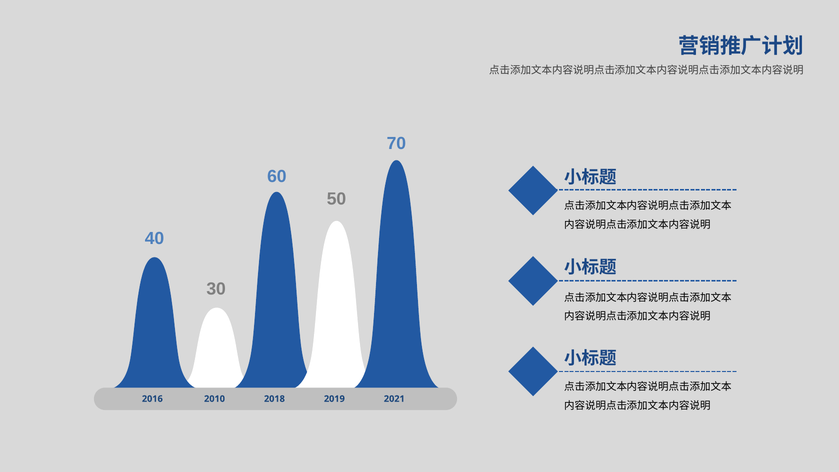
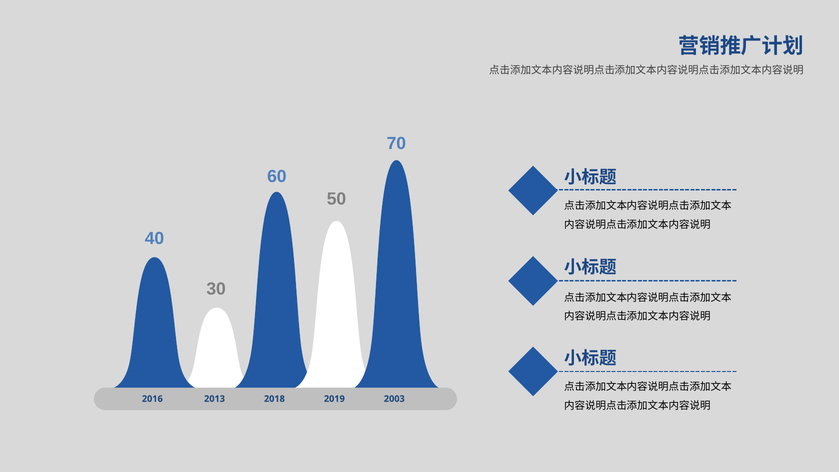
2010: 2010 -> 2013 (215, 399)
2021: 2021 -> 2003 (394, 399)
